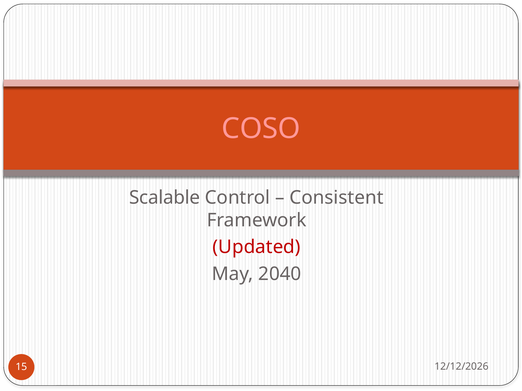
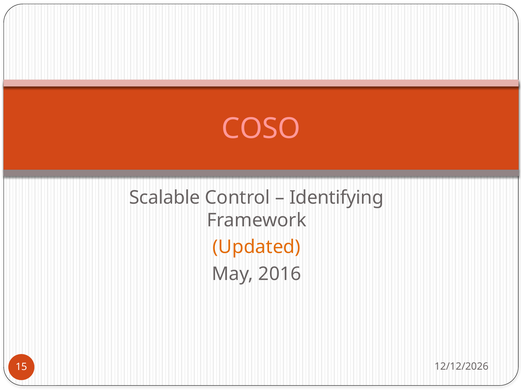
Consistent: Consistent -> Identifying (337, 198)
Updated colour: red -> orange (257, 247)
2040: 2040 -> 2016 (280, 274)
